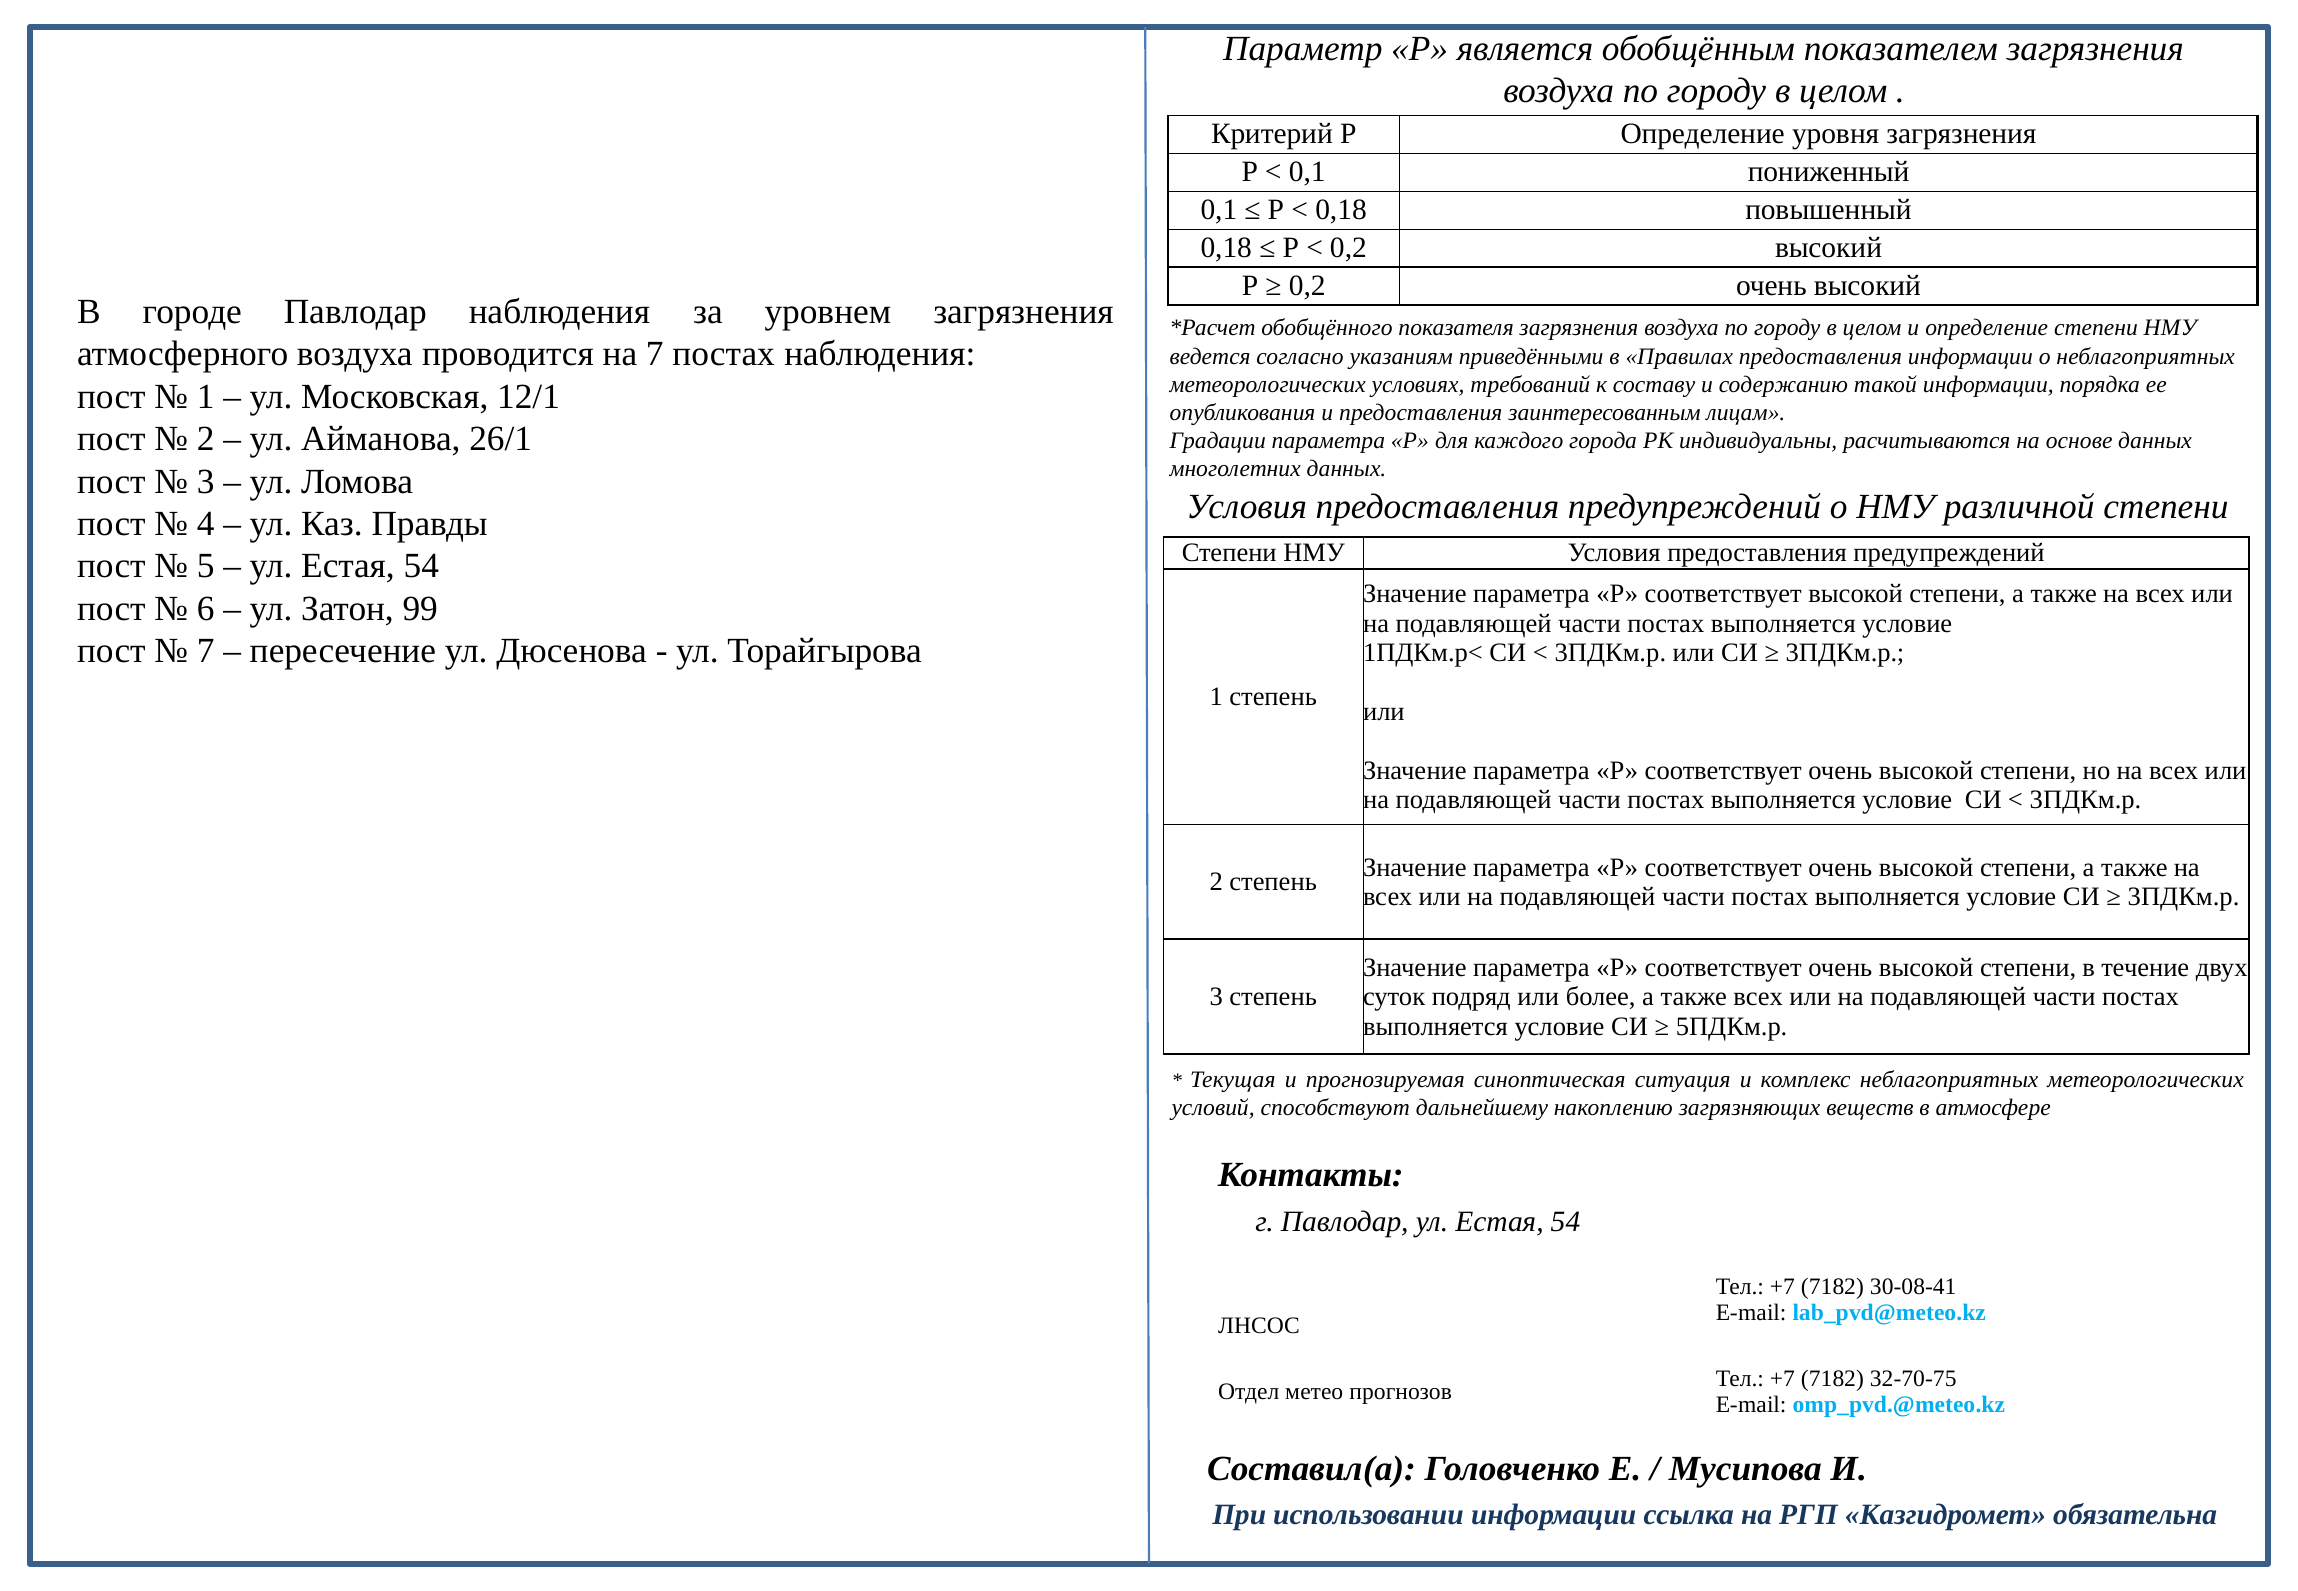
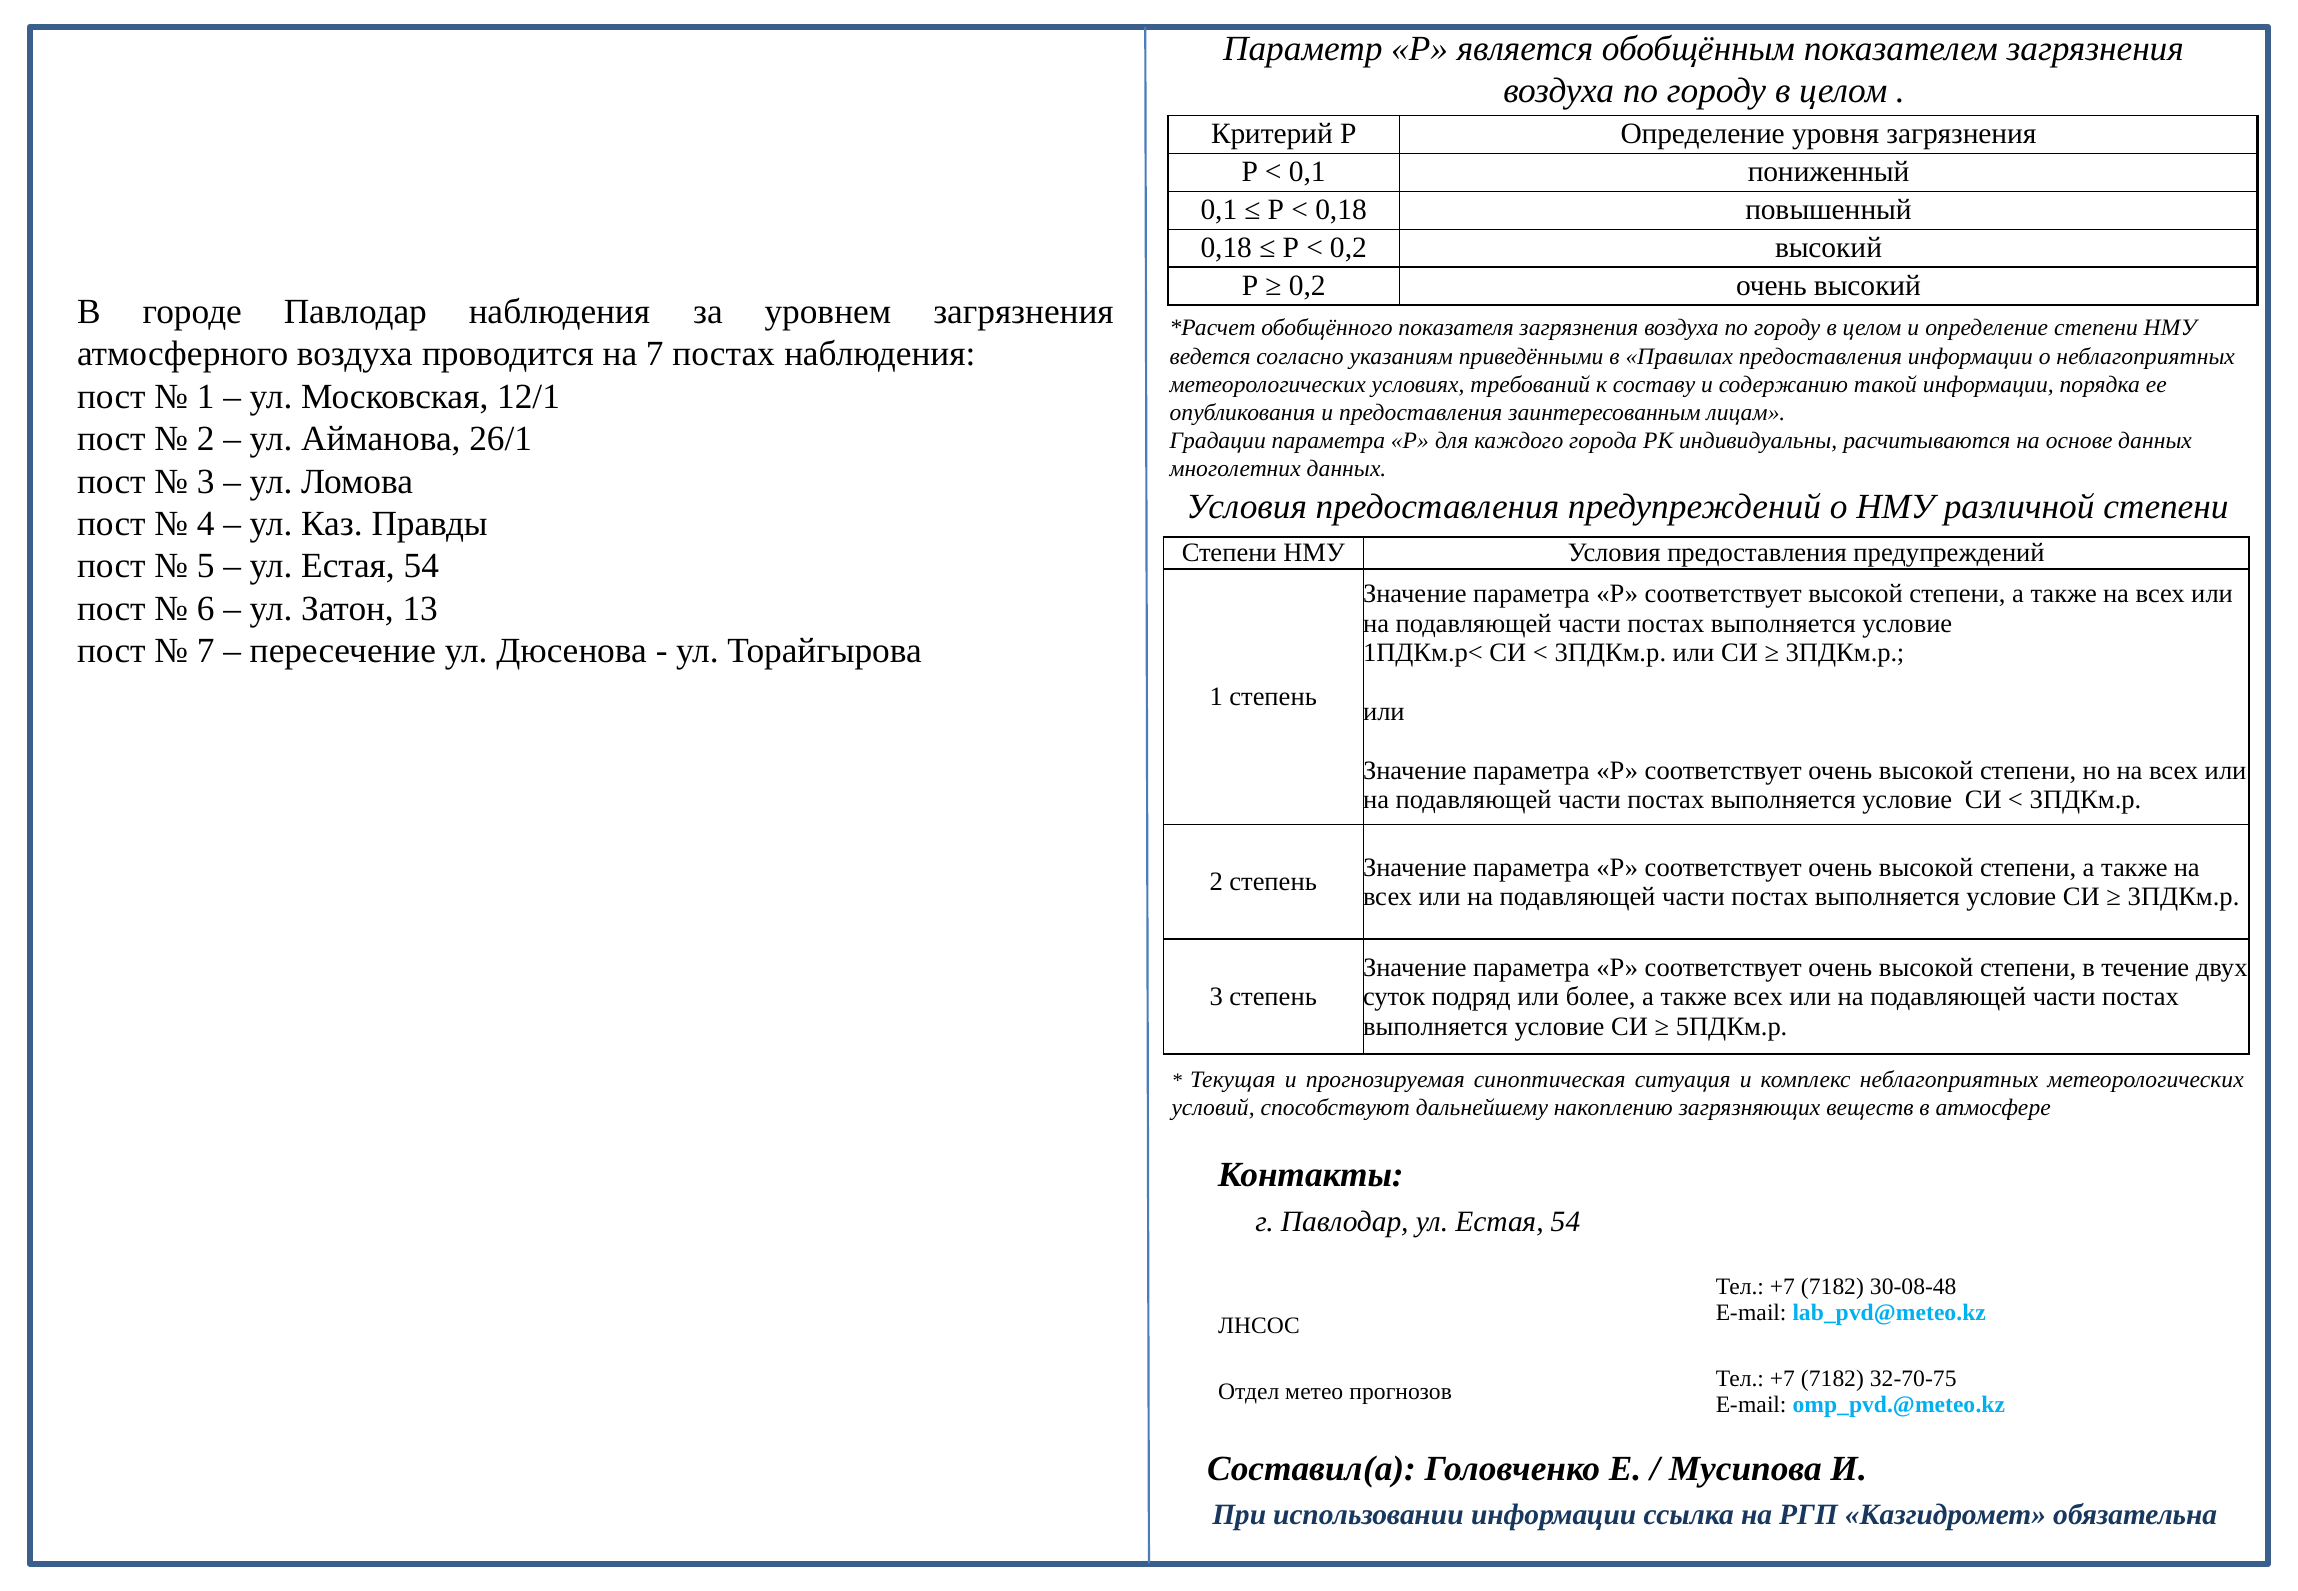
99: 99 -> 13 (420, 609)
30-08-41: 30-08-41 -> 30-08-48 (1913, 1286)
